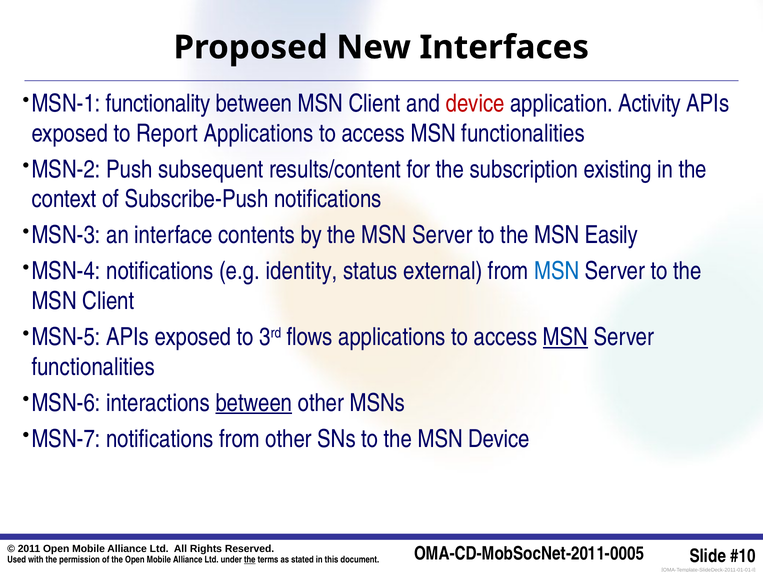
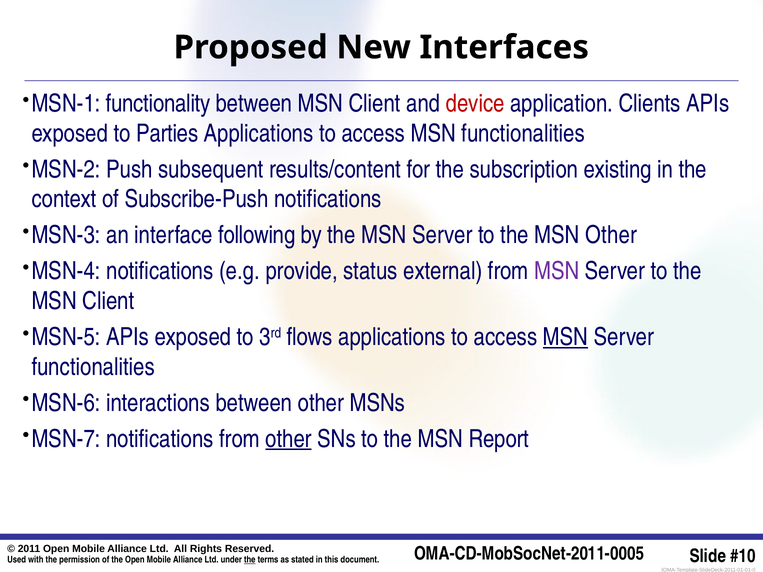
Activity: Activity -> Clients (650, 104)
Report: Report -> Parties (167, 133)
contents: contents -> following (257, 235)
MSN Easily: Easily -> Other (611, 235)
identity: identity -> provide (302, 271)
MSN colour: blue -> purple (557, 271)
between underline: present -> none (254, 403)
other underline: none -> present (289, 439)
MSN Device: Device -> Report (499, 439)
